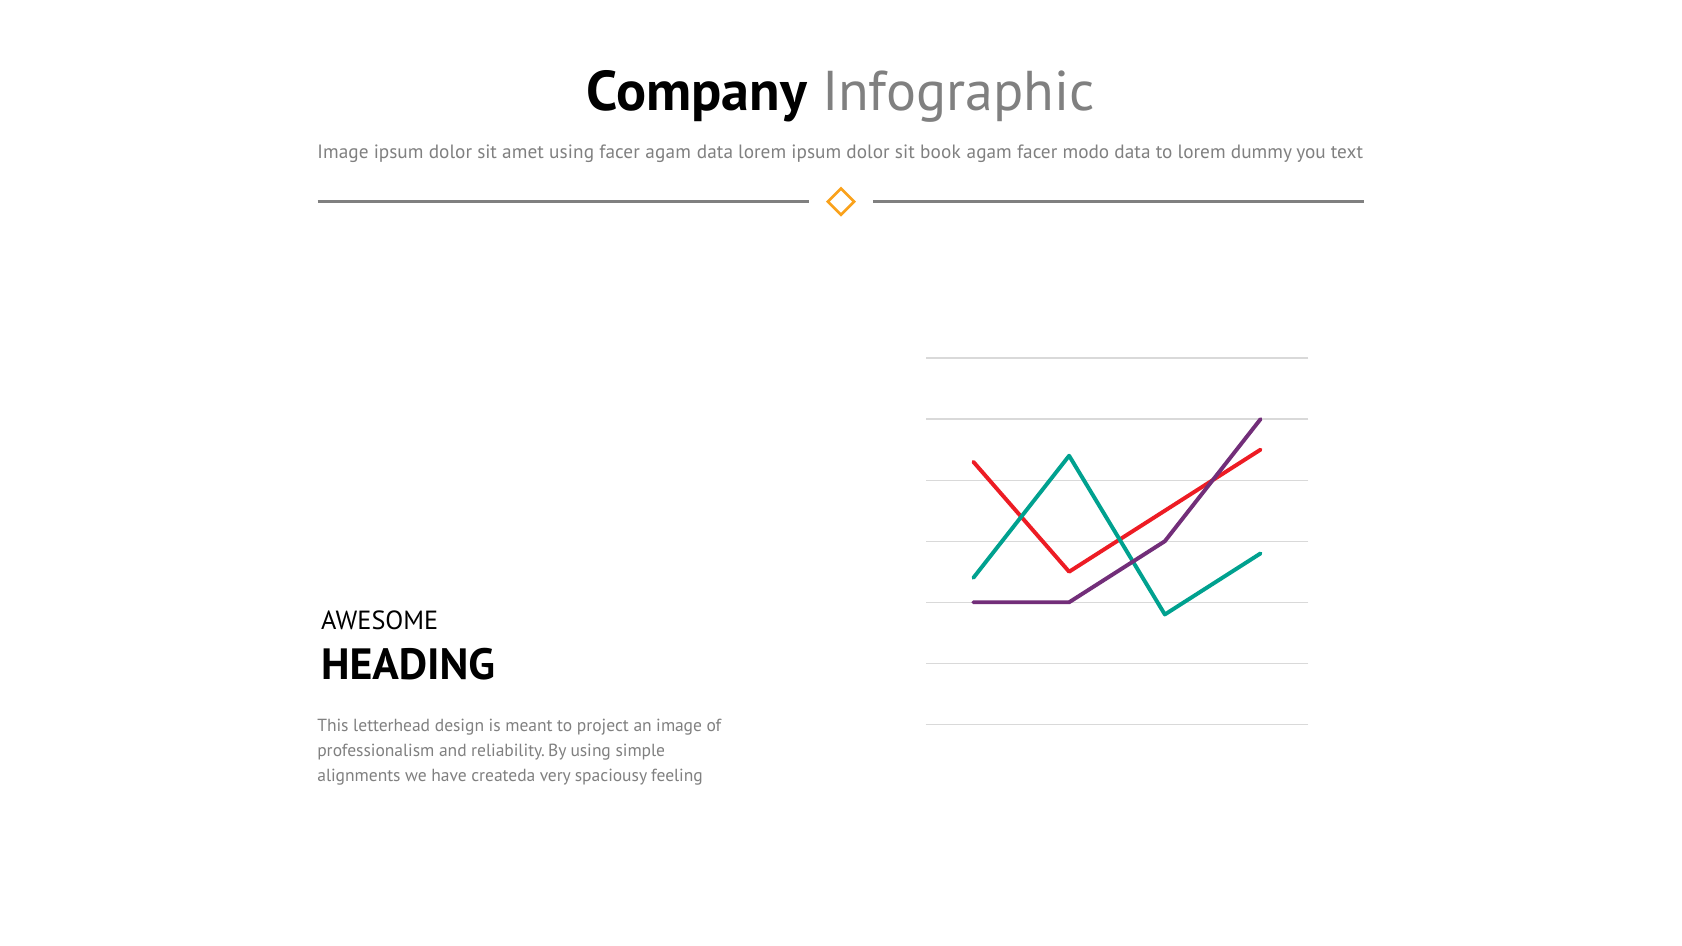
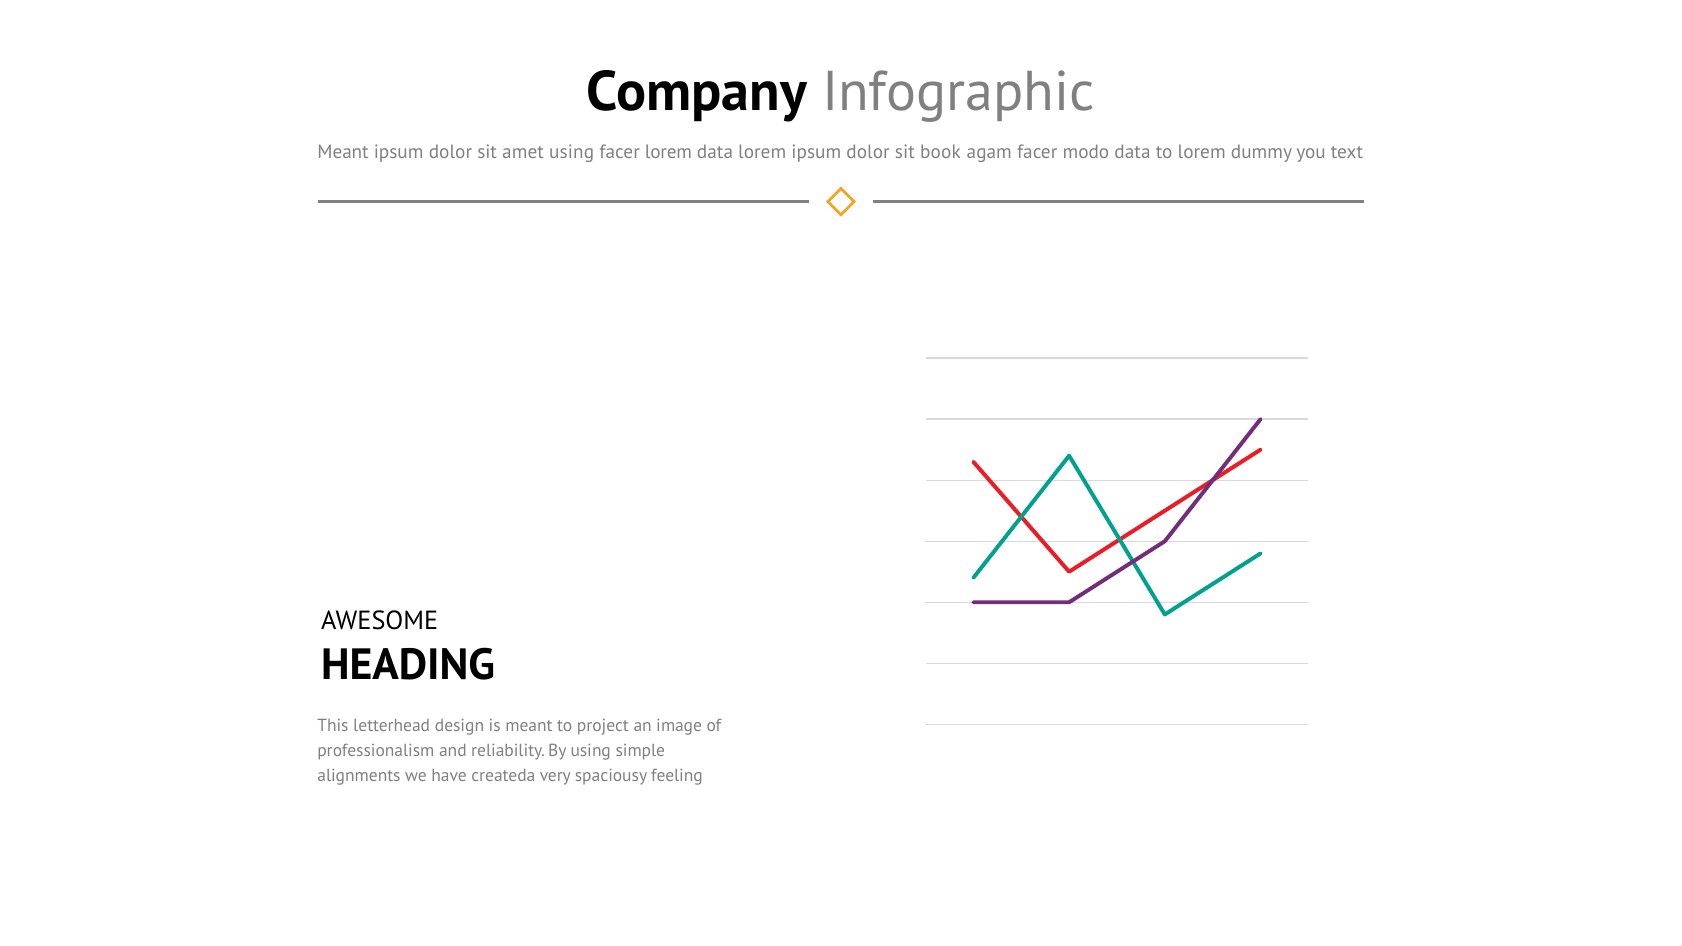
Image: Image -> Meant (343, 153)
facer agam: agam -> lorem (668, 153)
